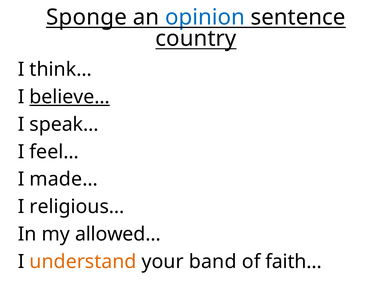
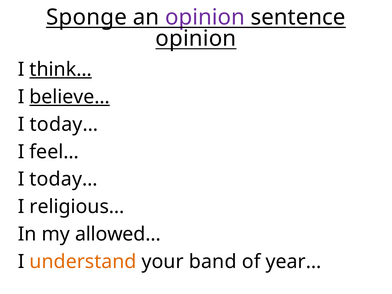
opinion colour: blue -> purple (205, 17)
country: country -> opinion (196, 39)
think… underline: none -> present (61, 69)
speak…: speak… -> today… (64, 124)
made…: made… -> today… (64, 179)
faith…: faith… -> year… (293, 262)
